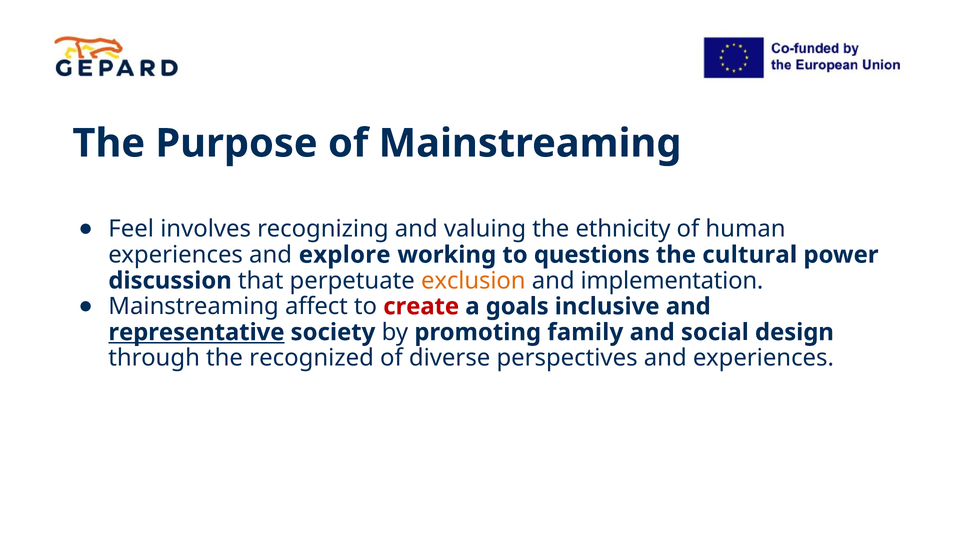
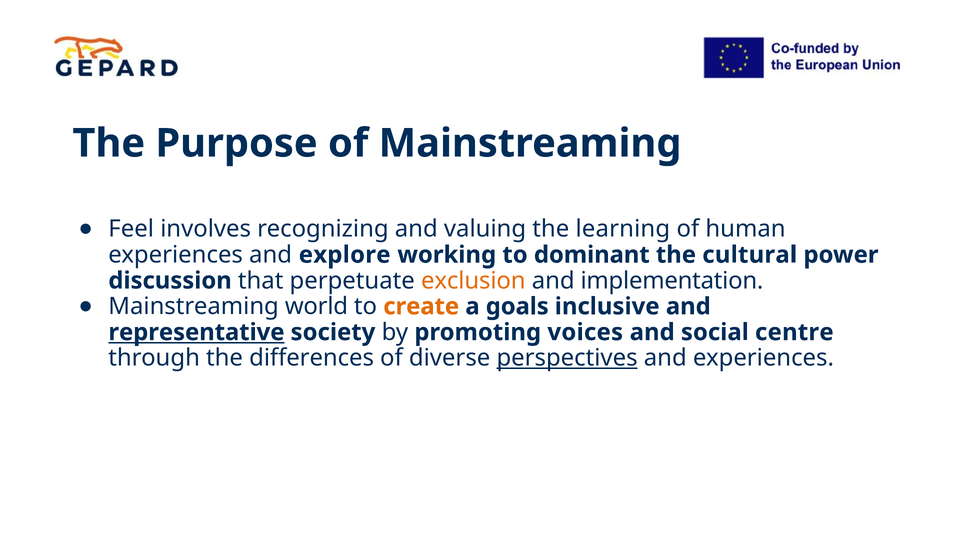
ethnicity: ethnicity -> learning (623, 229)
questions: questions -> dominant (592, 255)
affect: affect -> world (316, 307)
create colour: red -> orange (421, 307)
family: family -> voices (585, 332)
design: design -> centre (794, 332)
recognized: recognized -> differences (312, 358)
perspectives underline: none -> present (567, 358)
